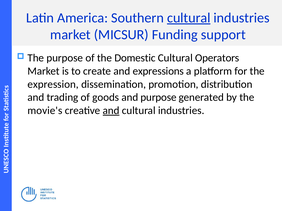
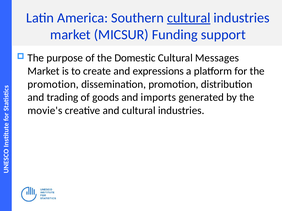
Operators: Operators -> Messages (217, 58)
expression: expression -> promotion (53, 84)
and purpose: purpose -> imports (158, 98)
and underline: present -> none (111, 111)
